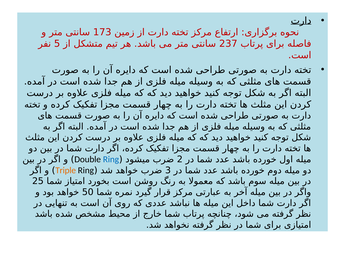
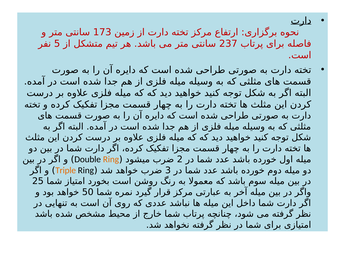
Ring colour: blue -> orange (111, 159)
